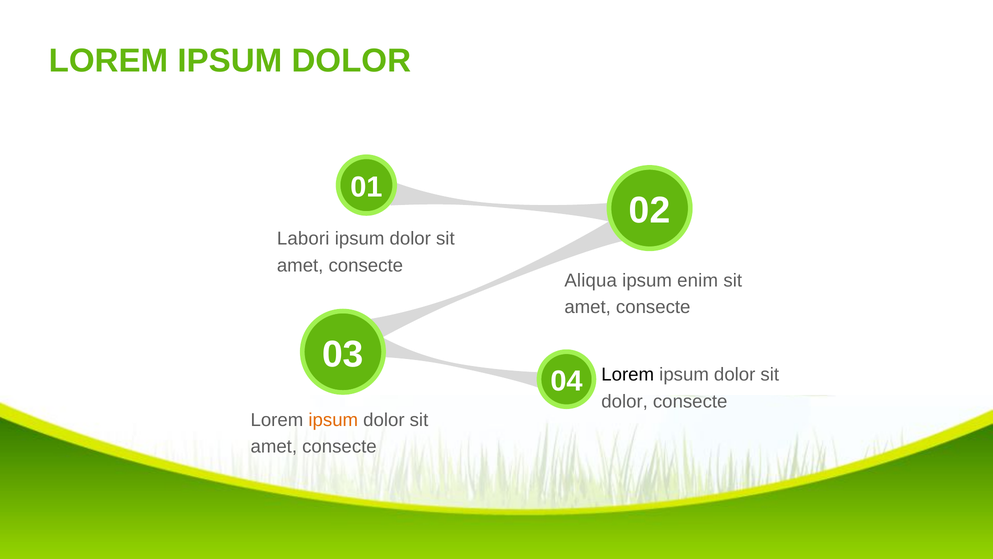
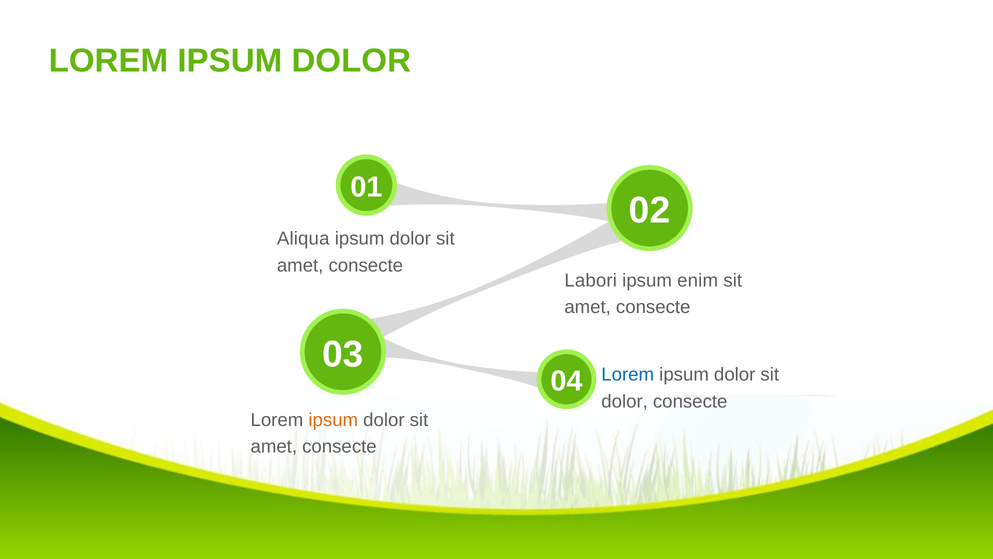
Labori: Labori -> Aliqua (303, 239)
Aliqua: Aliqua -> Labori (591, 280)
Lorem colour: black -> blue (628, 374)
